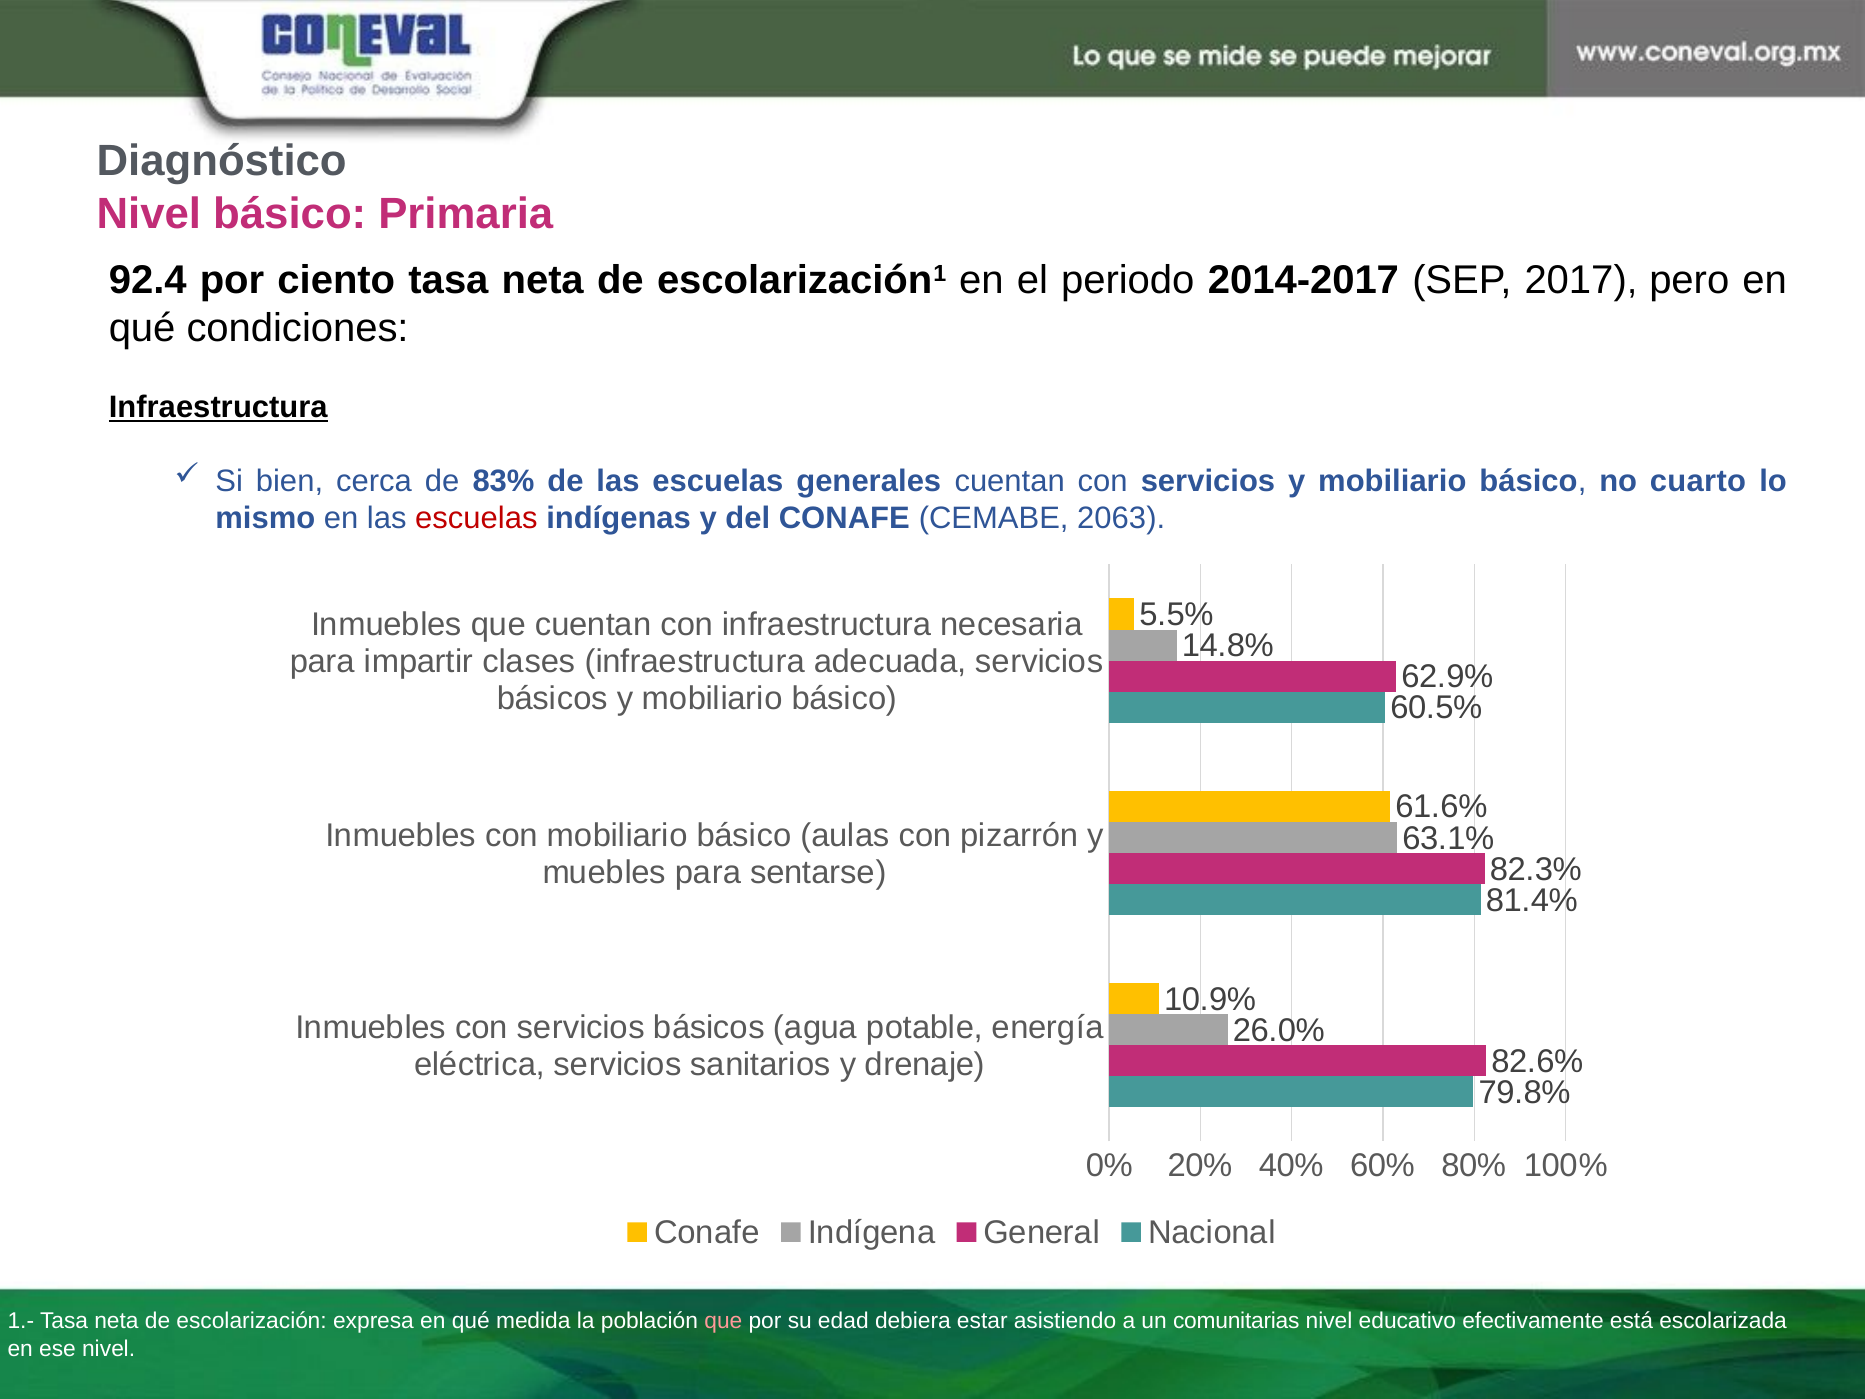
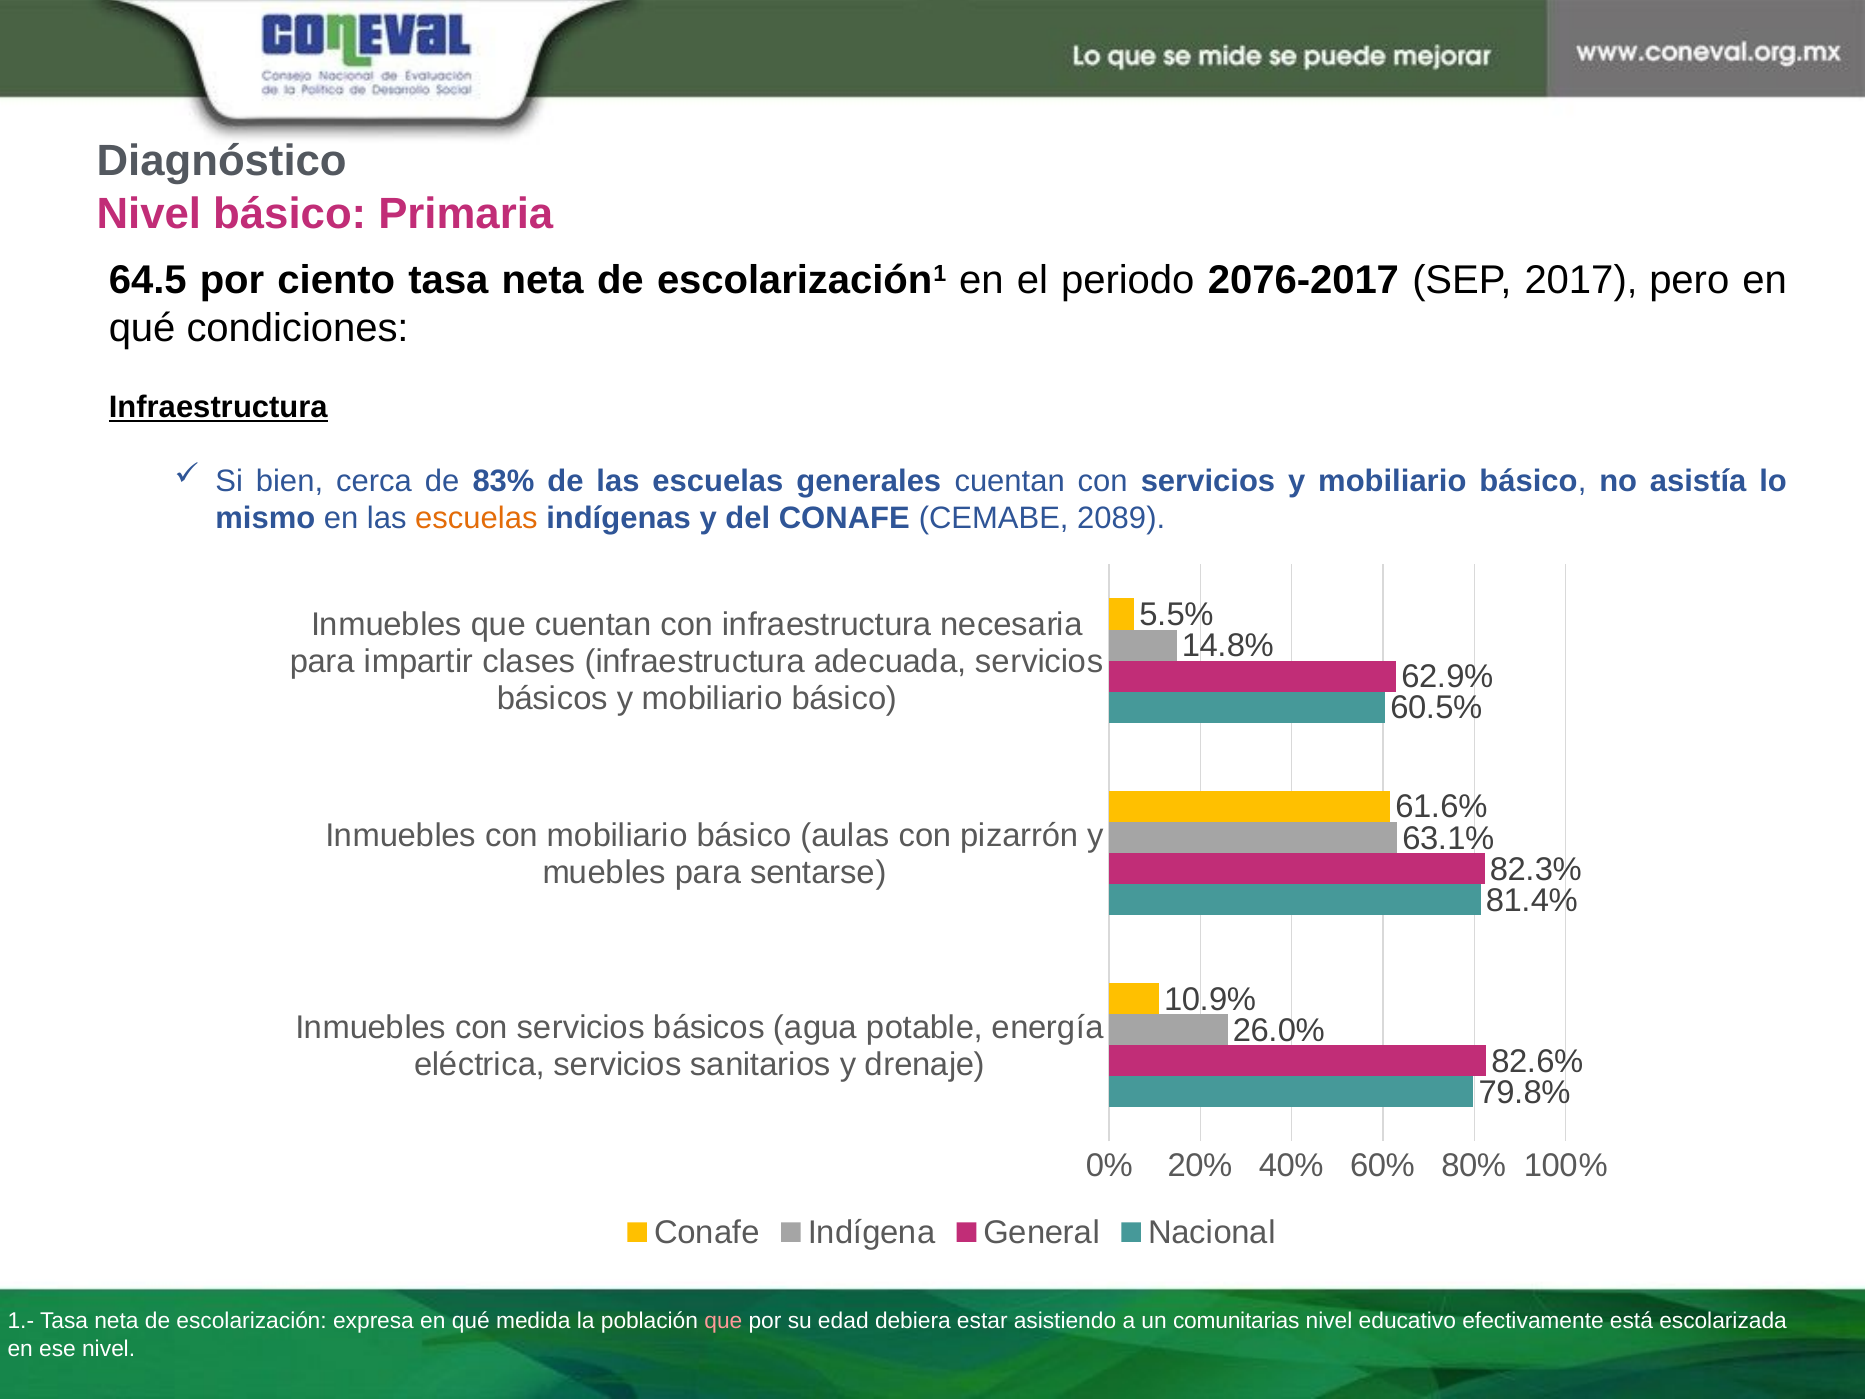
92.4: 92.4 -> 64.5 (148, 280)
2014-2017: 2014-2017 -> 2076-2017 (1303, 280)
cuarto: cuarto -> asistía (1698, 481)
escuelas colour: red -> orange (476, 519)
2063: 2063 -> 2089 (1121, 519)
